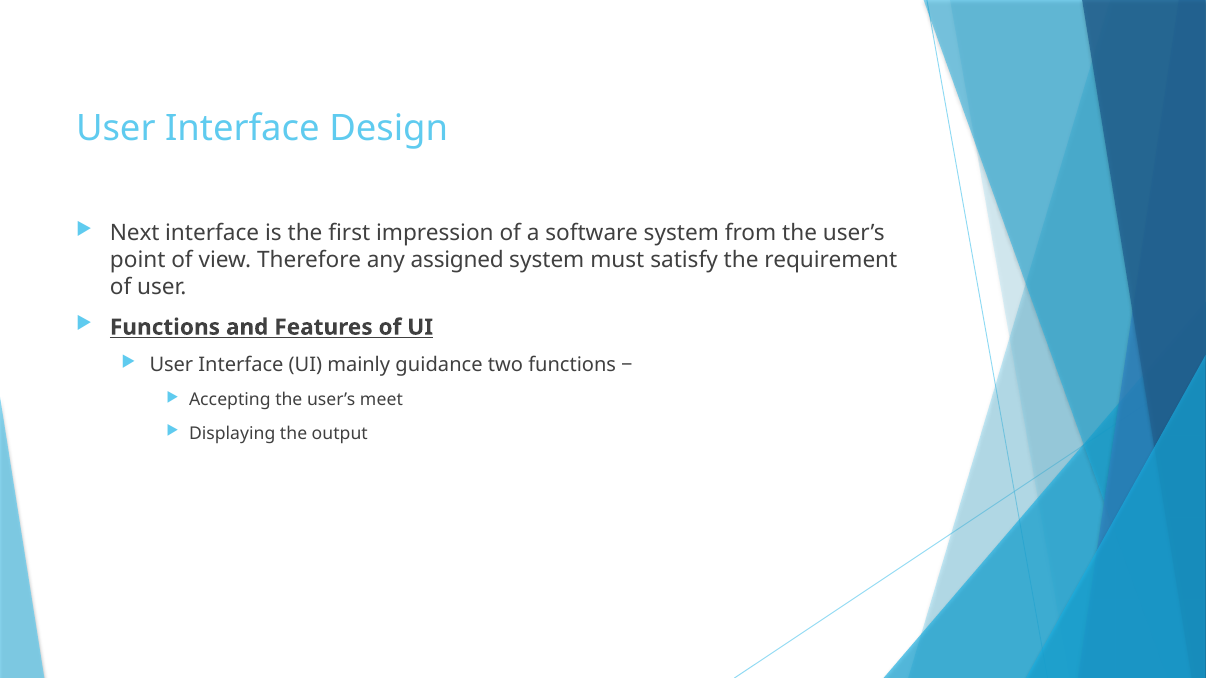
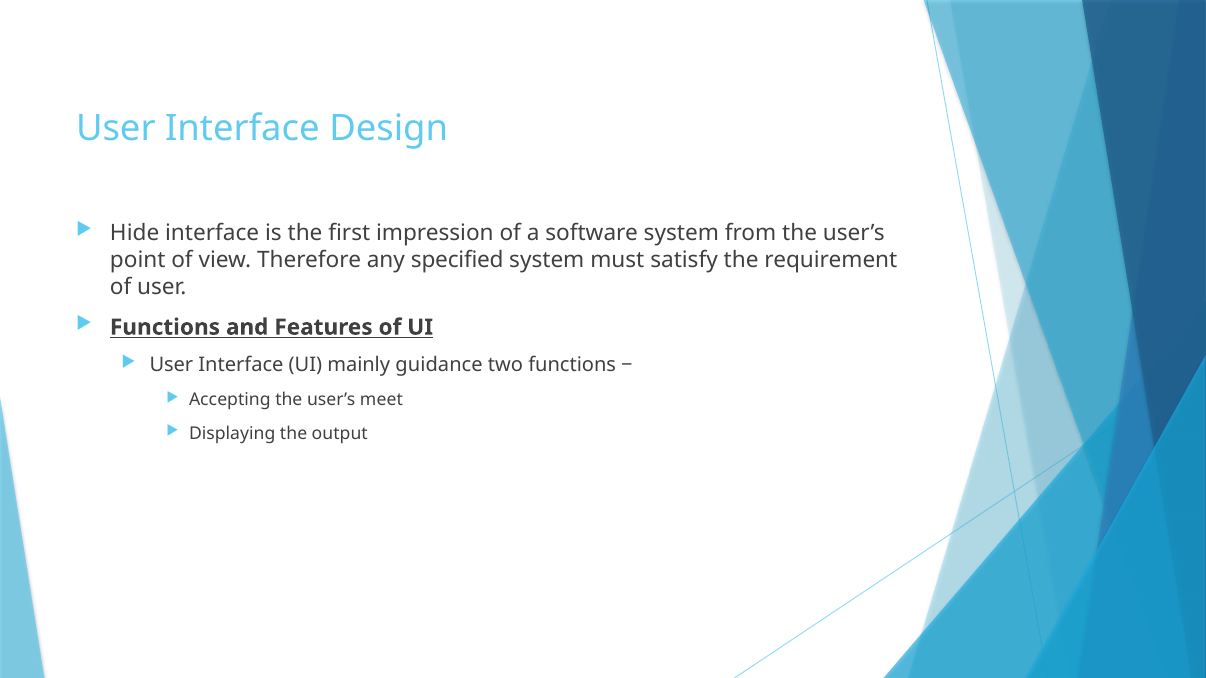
Next: Next -> Hide (135, 233)
assigned: assigned -> specified (457, 261)
